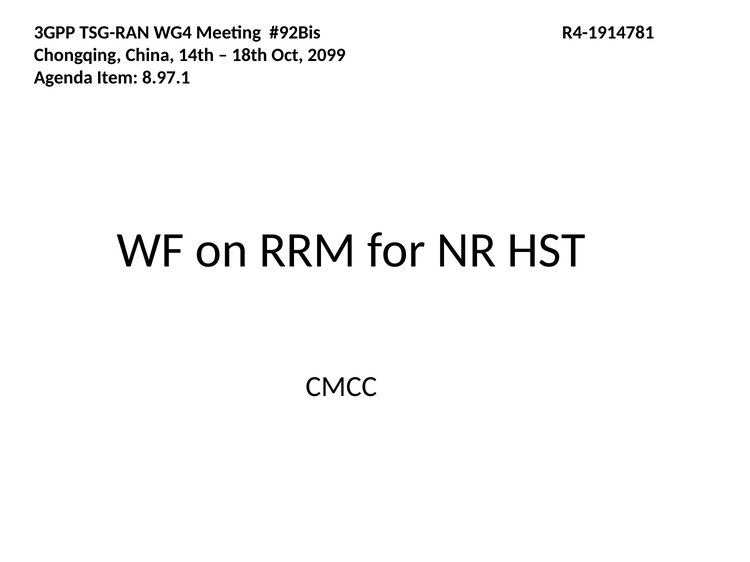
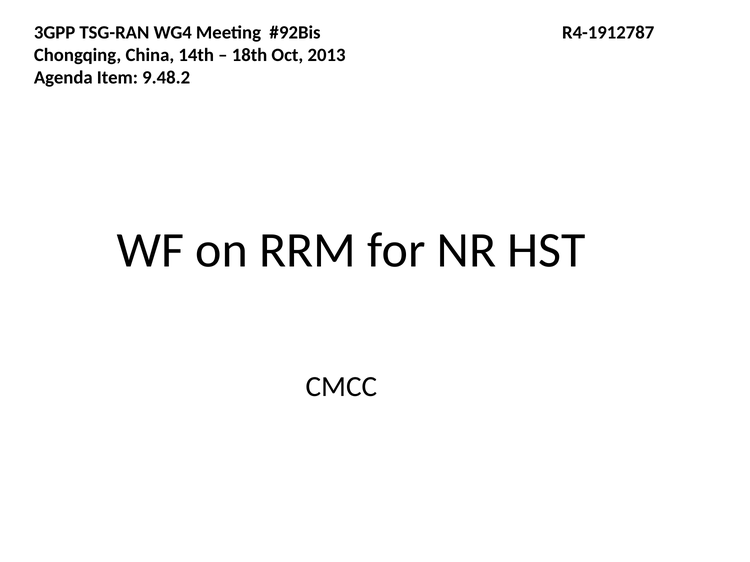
R4-1914781: R4-1914781 -> R4-1912787 (608, 33)
2099: 2099 -> 2013 (327, 55)
8.97.1: 8.97.1 -> 9.48.2 (166, 78)
